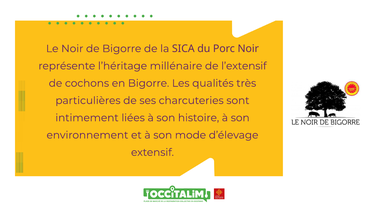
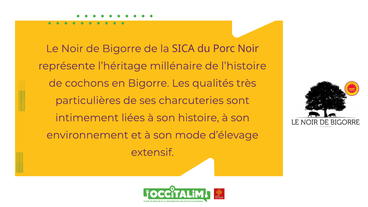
l’extensif: l’extensif -> l’histoire (244, 66)
